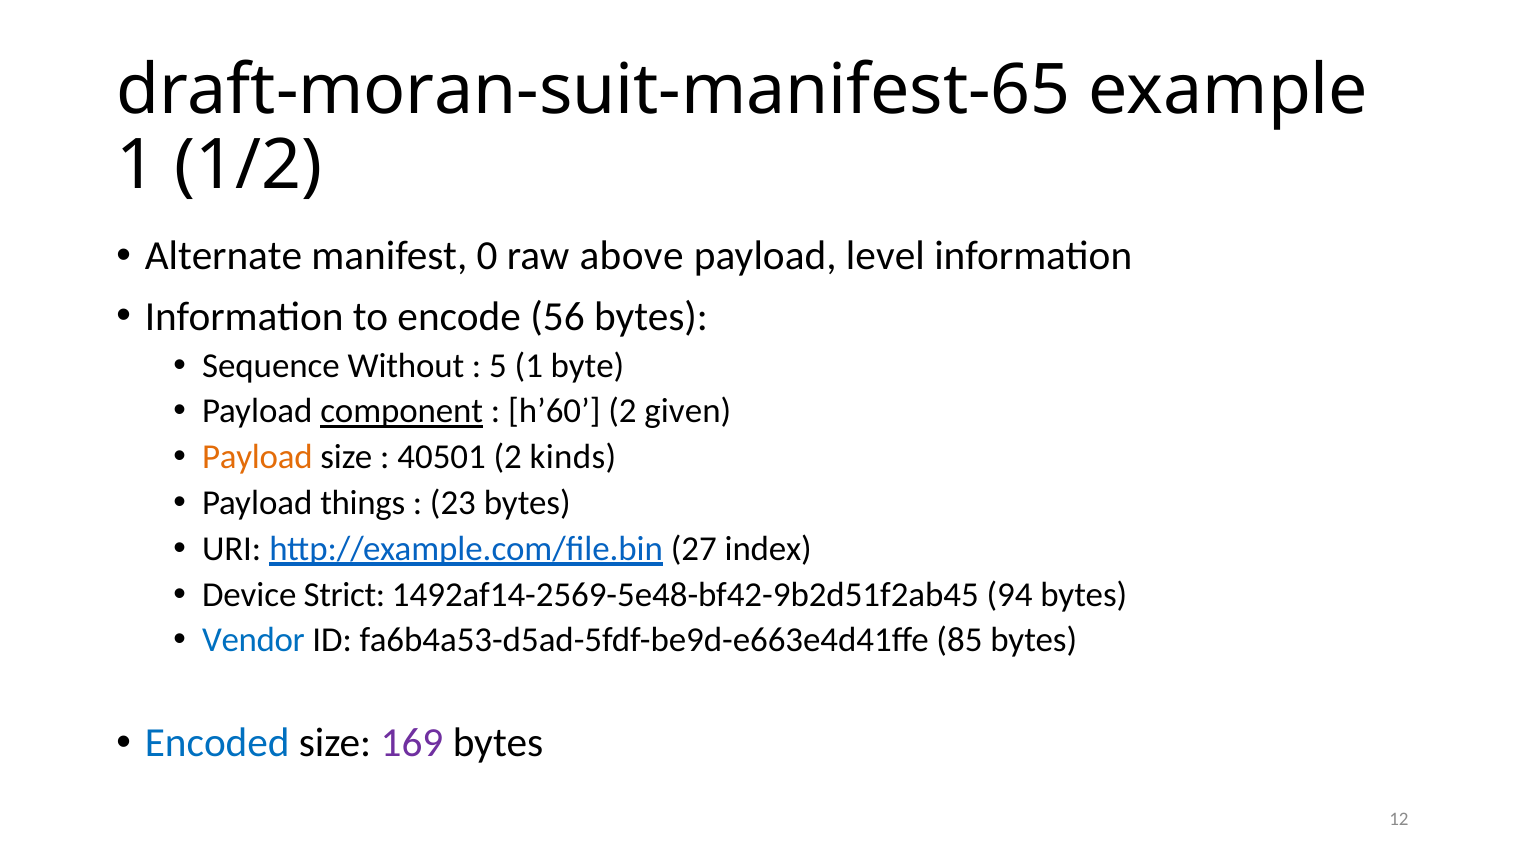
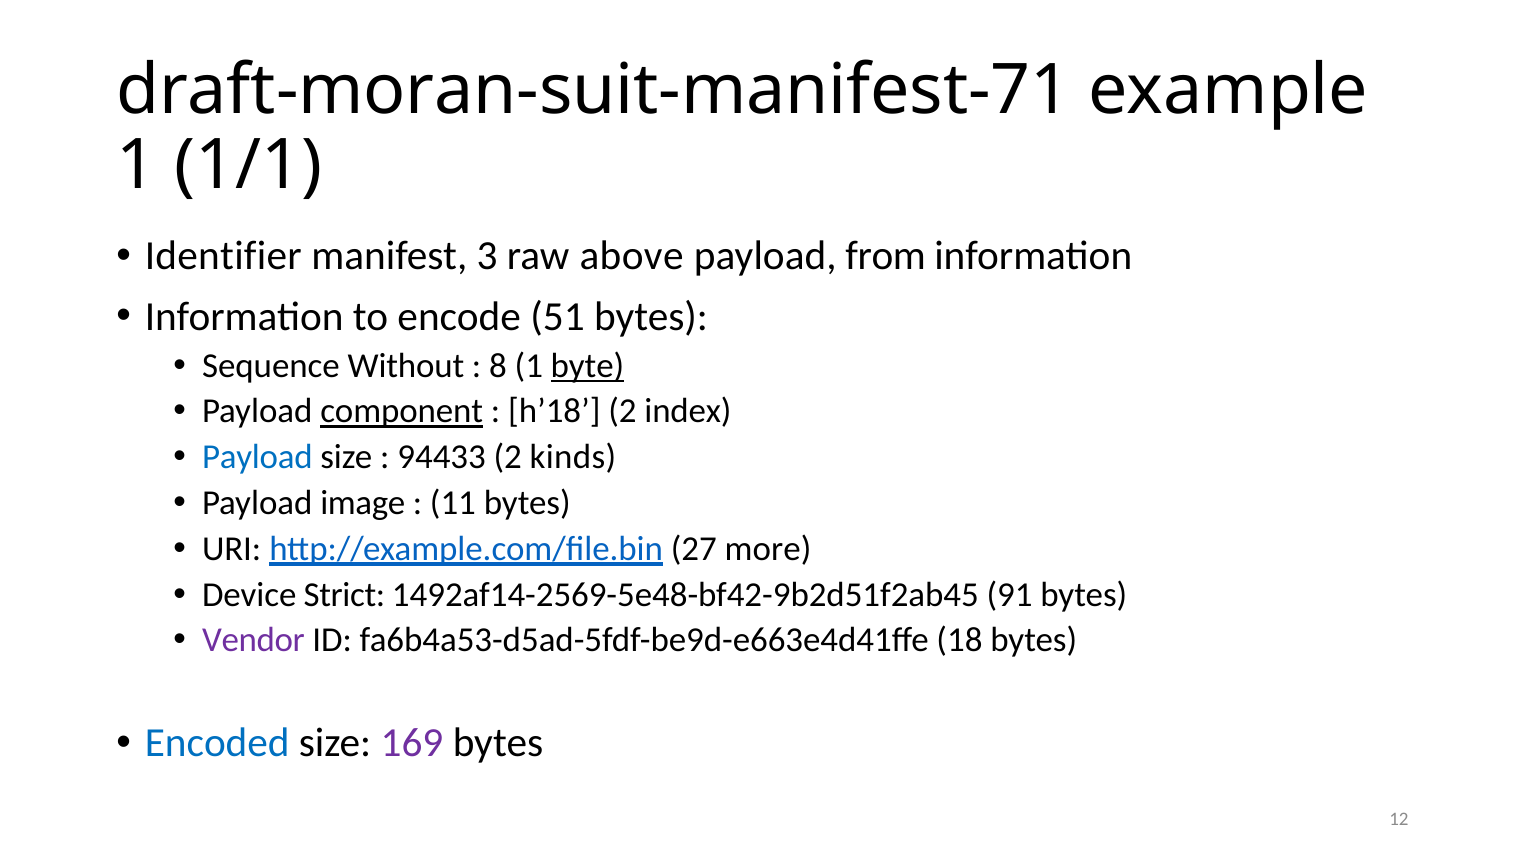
draft-moran-suit-manifest-65: draft-moran-suit-manifest-65 -> draft-moran-suit-manifest-71 (593, 90)
1/2: 1/2 -> 1/1 (248, 166)
Alternate: Alternate -> Identifier (223, 256)
0: 0 -> 3 (487, 256)
level: level -> from (886, 256)
56: 56 -> 51 (557, 317)
5: 5 -> 8 (498, 366)
byte underline: none -> present (587, 366)
h’60: h’60 -> h’18 (554, 411)
given: given -> index (688, 411)
Payload colour: orange -> blue (257, 457)
40501: 40501 -> 94433 (442, 457)
things: things -> image (363, 503)
23: 23 -> 11 (453, 503)
index: index -> more (768, 549)
94: 94 -> 91 (1010, 595)
Vendor colour: blue -> purple (253, 640)
85: 85 -> 18 (959, 640)
